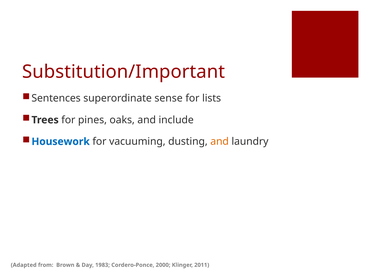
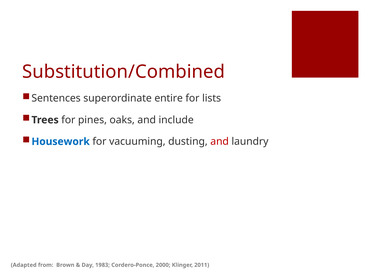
Substitution/Important: Substitution/Important -> Substitution/Combined (124, 72)
sense: sense -> entire (169, 98)
and colour: orange -> red (220, 141)
